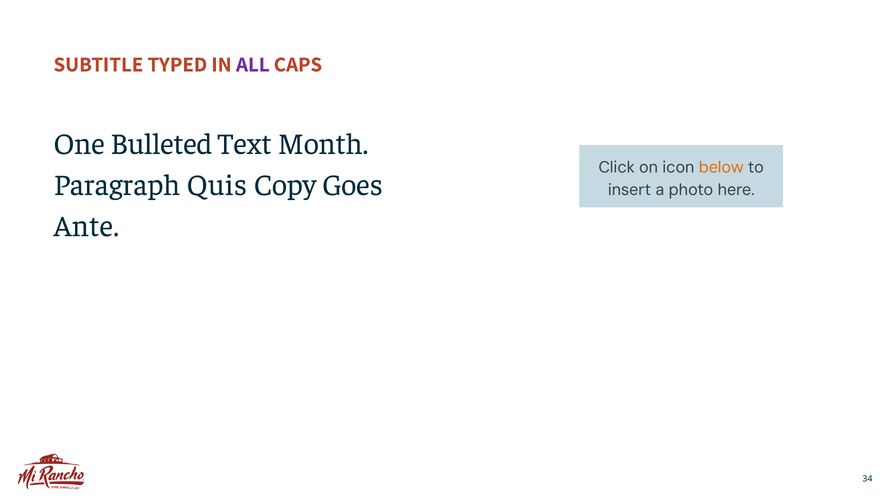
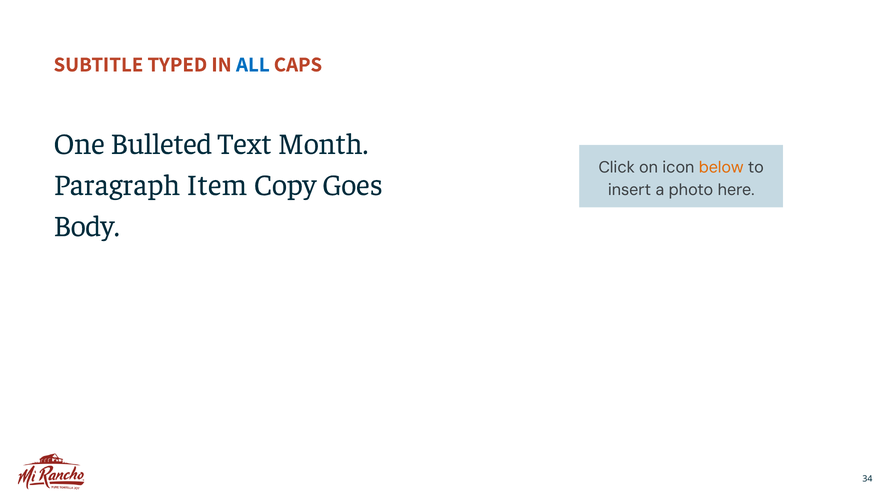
ALL colour: purple -> blue (253, 64)
Quis: Quis -> Item (217, 185)
Ante: Ante -> Body (86, 226)
